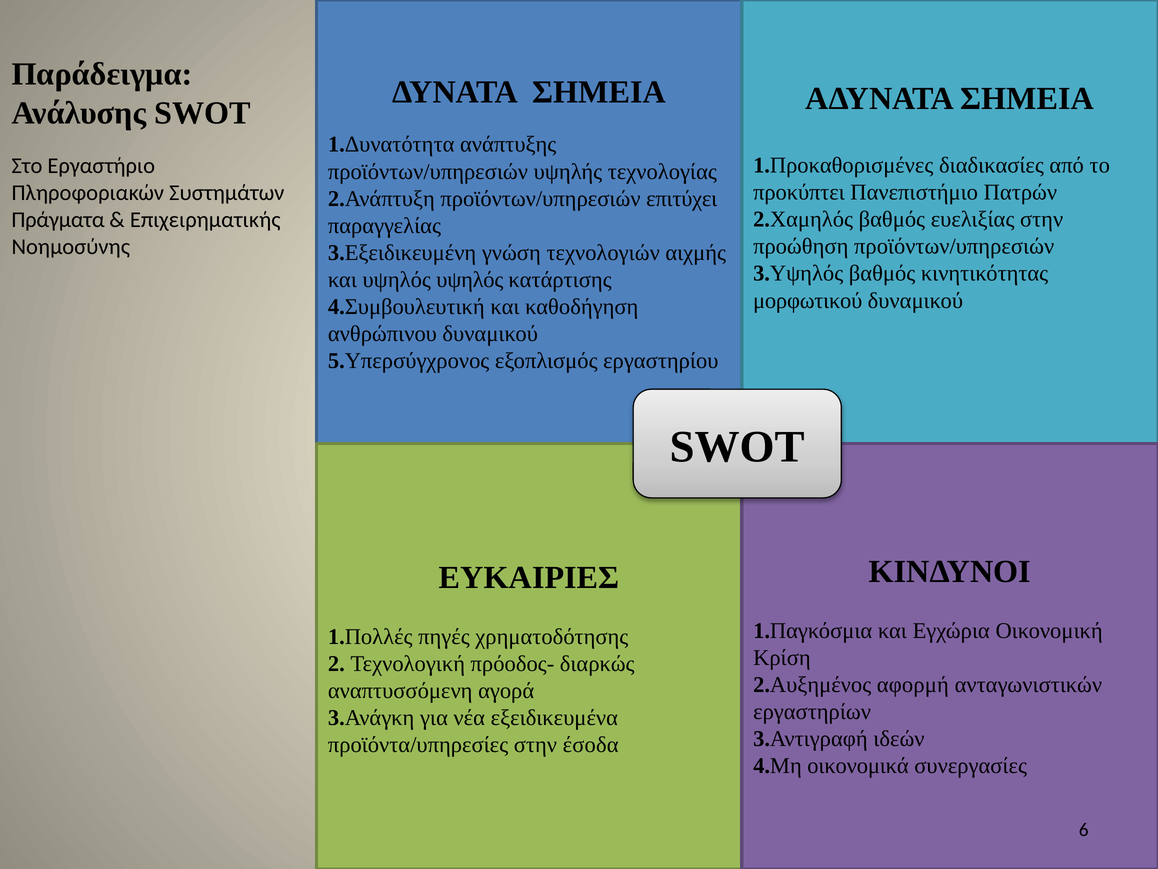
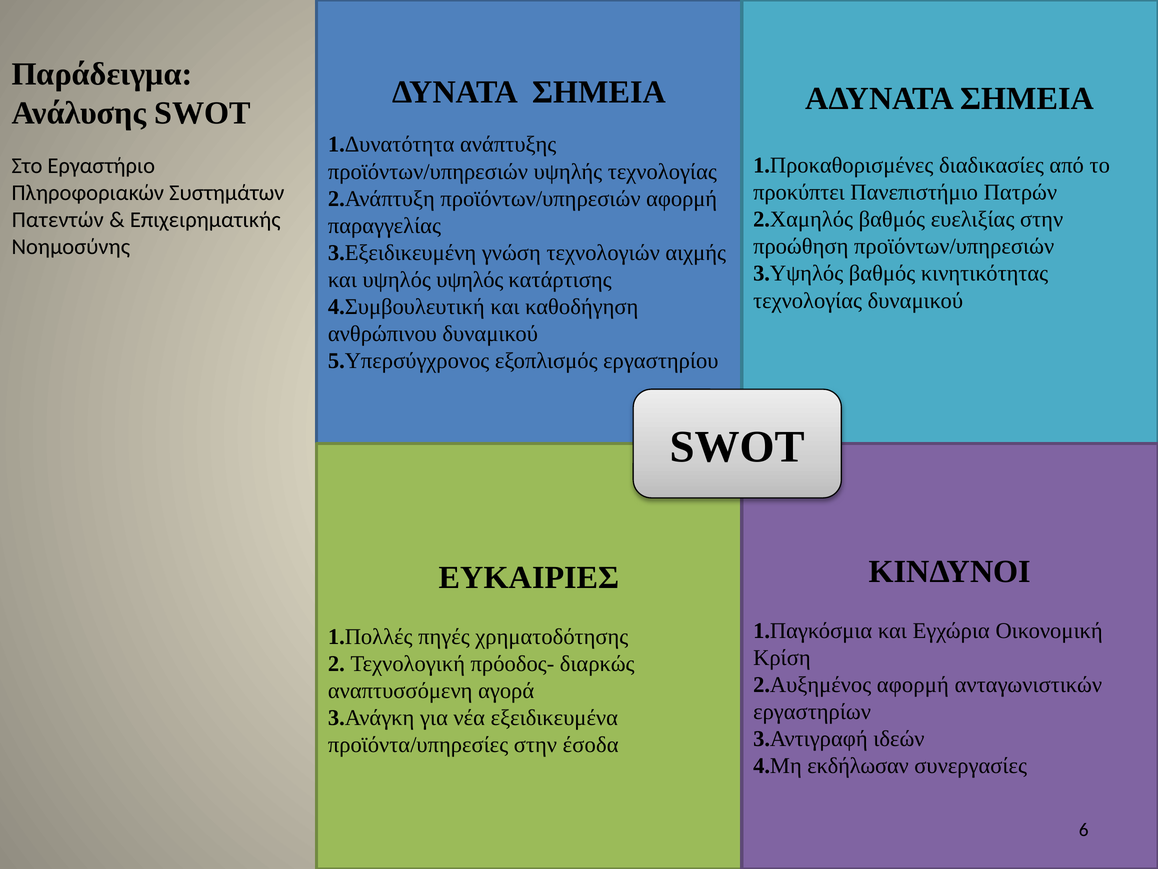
προϊόντων/υπηρεσιών επιτύχει: επιτύχει -> αφορμή (682, 199)
Πράγματα: Πράγματα -> Πατεντών (58, 220)
μορφωτικού: μορφωτικού -> τεχνολογίας (808, 300)
οικονομικά: οικονομικά -> εκδήλωσαν (858, 766)
